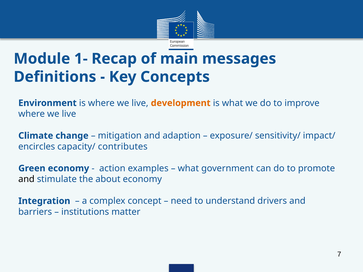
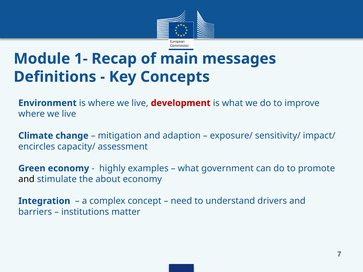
development colour: orange -> red (181, 103)
contributes: contributes -> assessment (123, 147)
action: action -> highly (112, 168)
